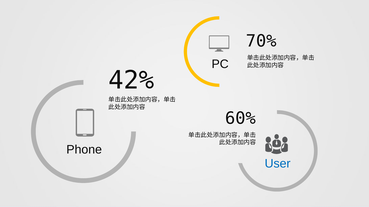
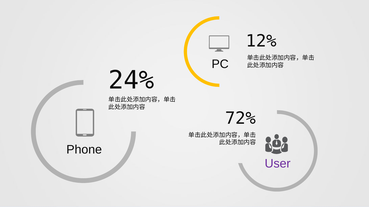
70%: 70% -> 12% (261, 41)
42%: 42% -> 24% (131, 80)
60%: 60% -> 72% (240, 119)
User colour: blue -> purple (278, 164)
